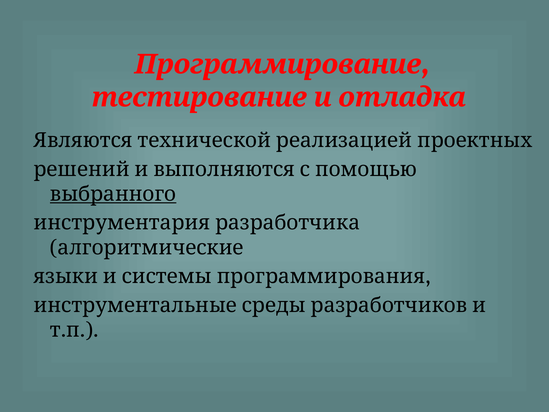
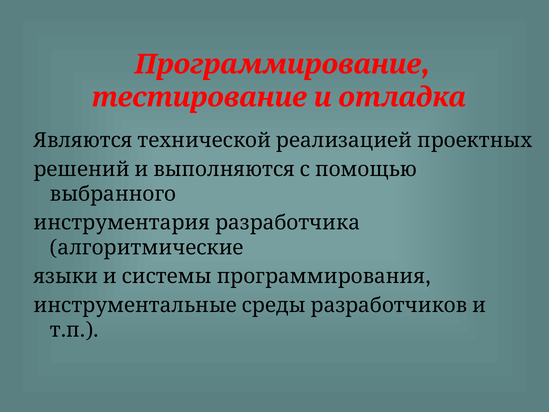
выбранного underline: present -> none (113, 194)
